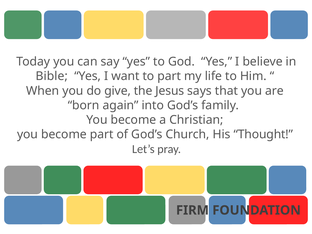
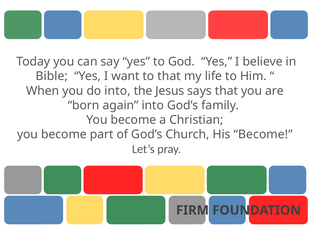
to part: part -> that (169, 76)
do give: give -> into (117, 91)
His Thought: Thought -> Become (263, 134)
